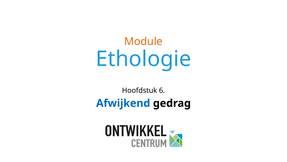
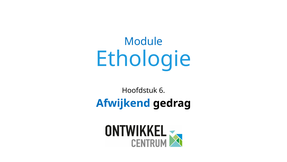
Module colour: orange -> blue (143, 41)
